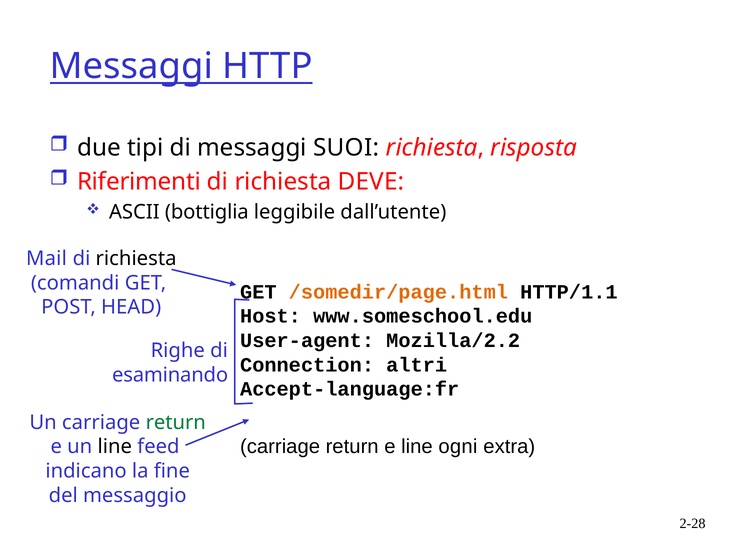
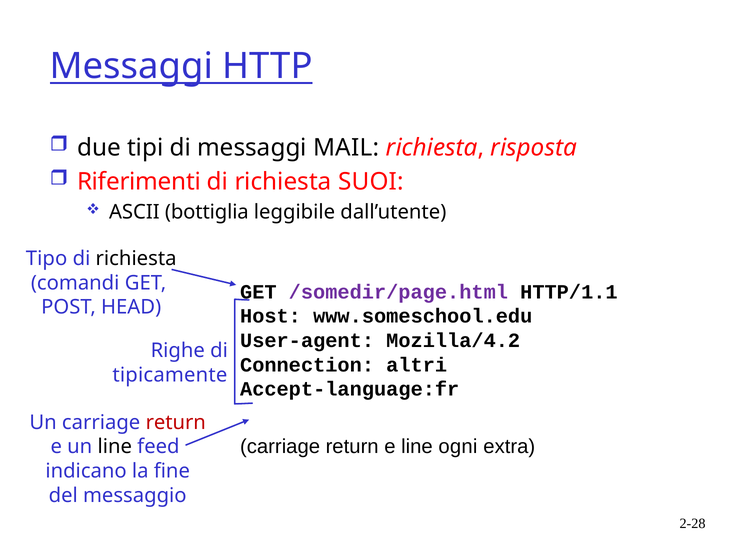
SUOI: SUOI -> MAIL (346, 148)
DEVE: DEVE -> SUOI (371, 182)
Mail: Mail -> Tipo (47, 259)
/somedir/page.html colour: orange -> purple (398, 292)
Mozilla/2.2: Mozilla/2.2 -> Mozilla/4.2 (453, 340)
esaminando: esaminando -> tipicamente (170, 375)
return colour: green -> red (176, 422)
